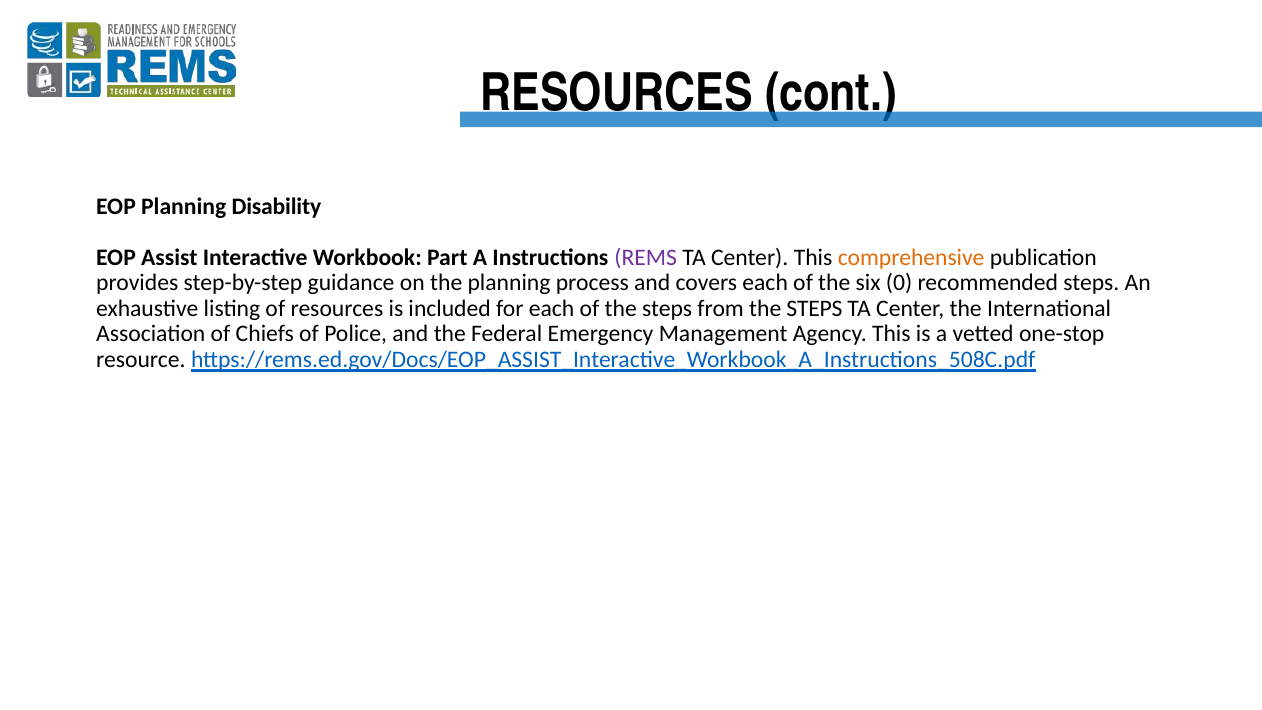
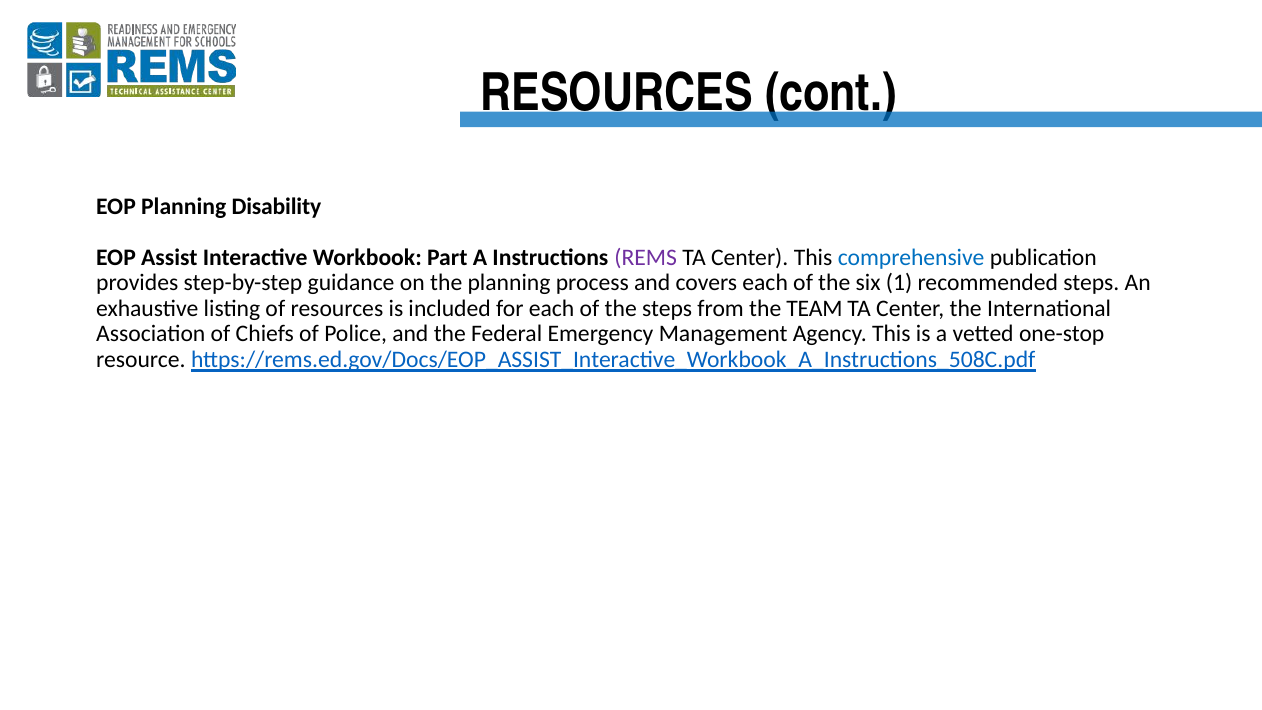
comprehensive colour: orange -> blue (911, 257)
0: 0 -> 1 (899, 283)
from the STEPS: STEPS -> TEAM (814, 309)
